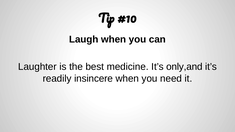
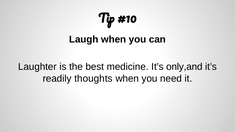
insincere: insincere -> thoughts (93, 79)
